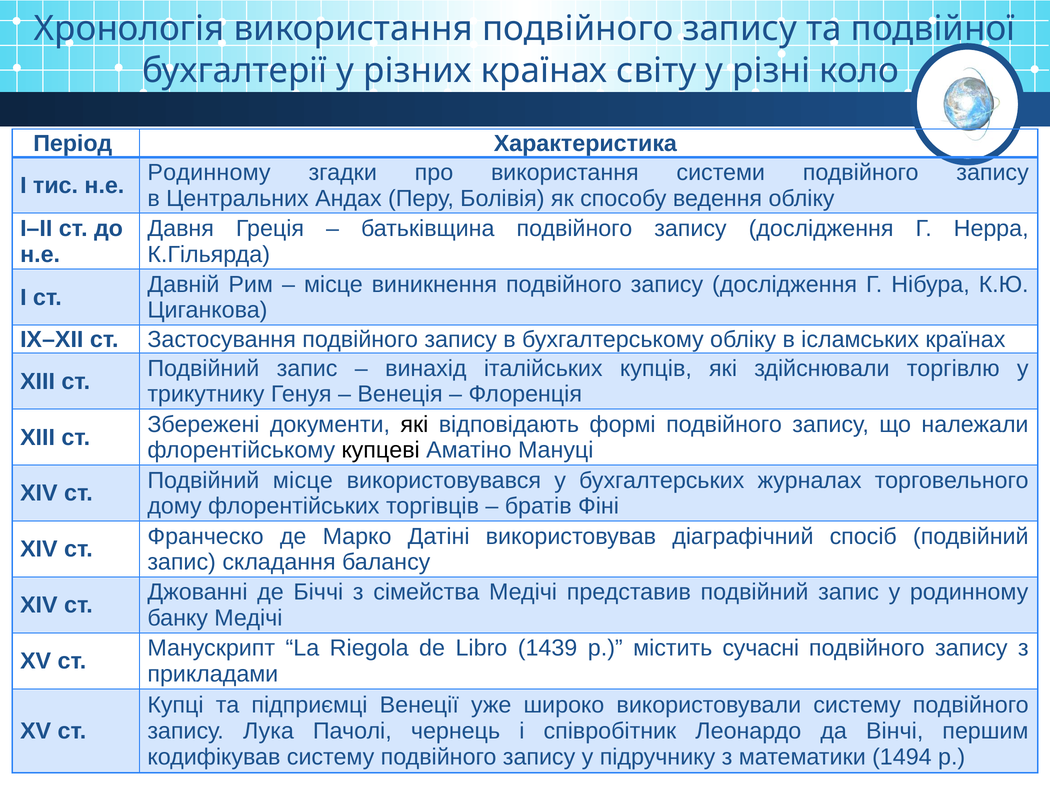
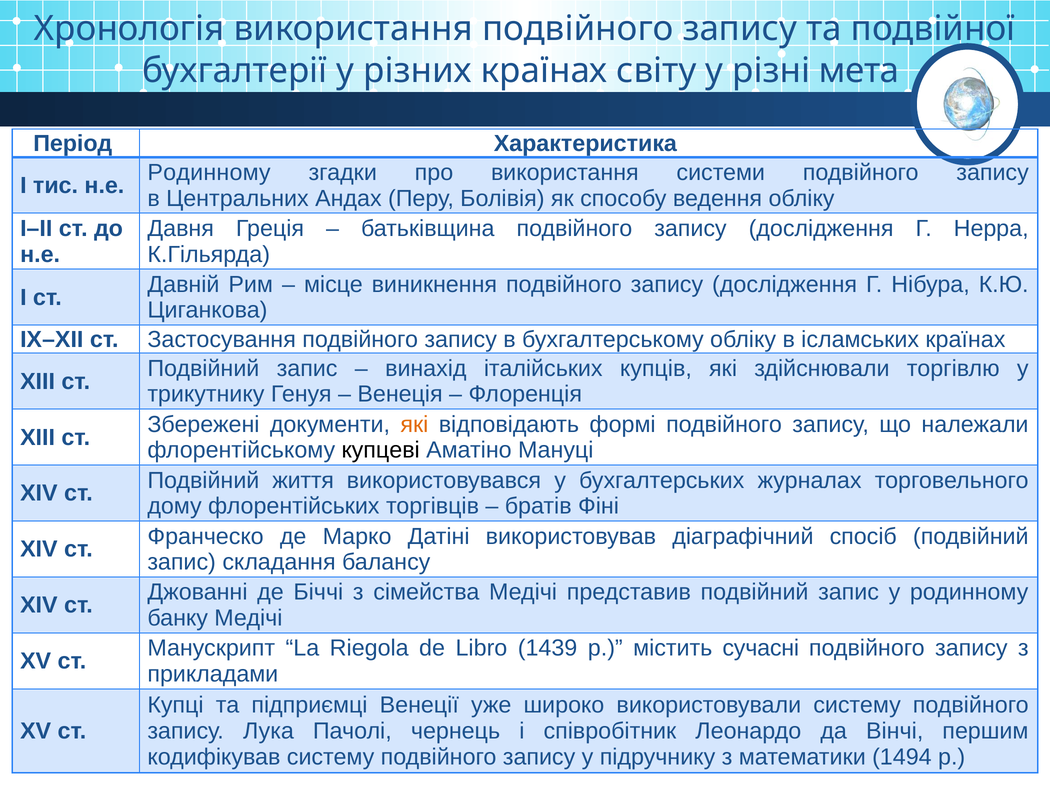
коло: коло -> мета (859, 71)
які colour: black -> orange (414, 425)
Подвійний місце: місце -> життя (303, 481)
